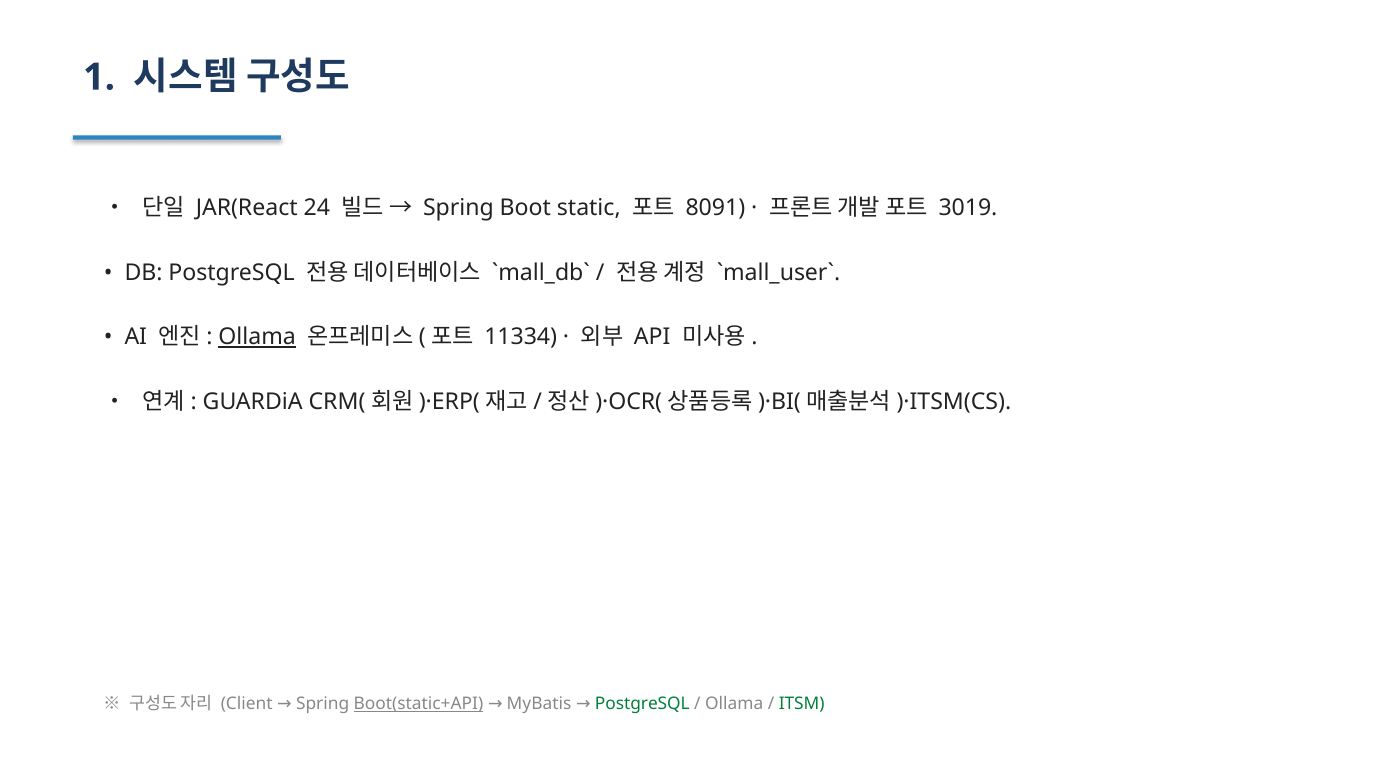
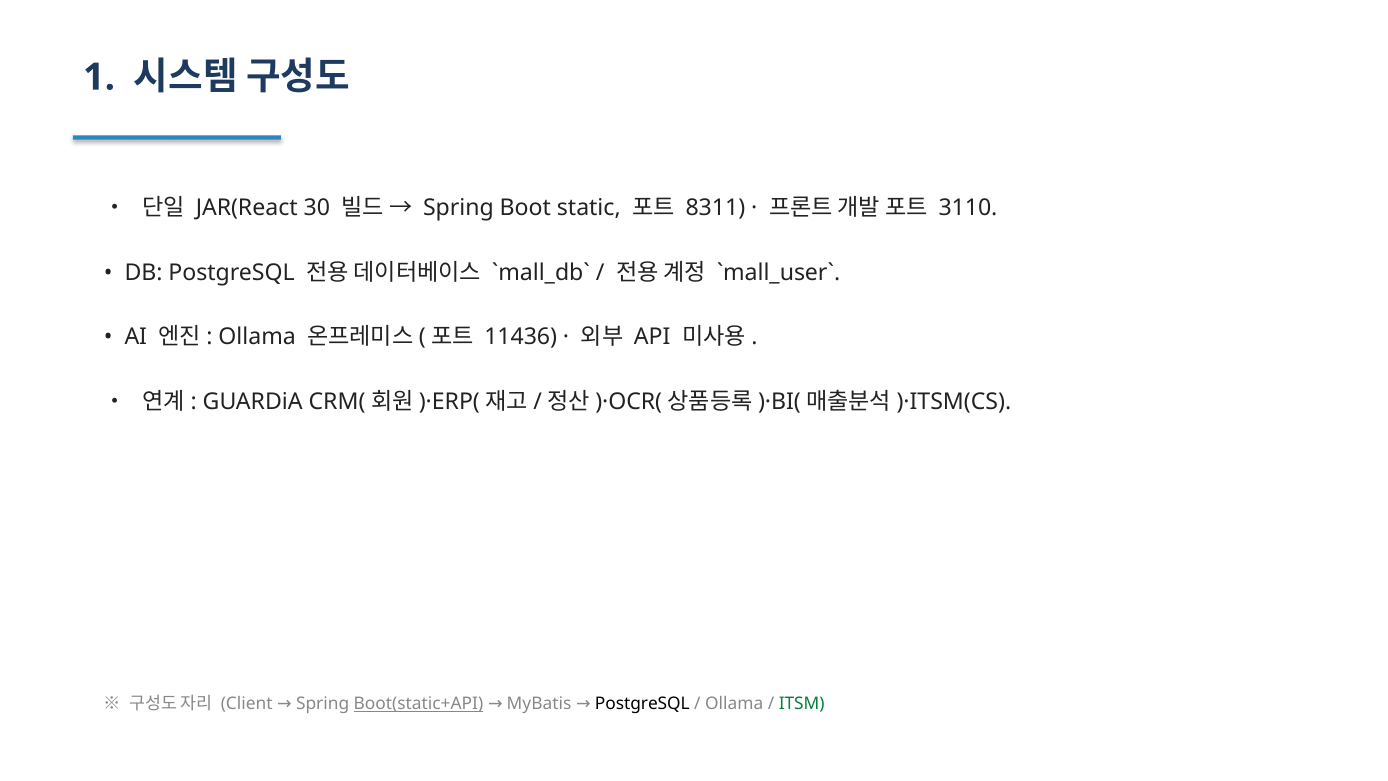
24: 24 -> 30 (317, 208)
8091: 8091 -> 8311 (715, 208)
3019: 3019 -> 3110 (968, 208)
Ollama underline: present -> none (257, 337)
11334: 11334 -> 11436 (521, 337)
PostgreSQL colour: green -> black (642, 704)
